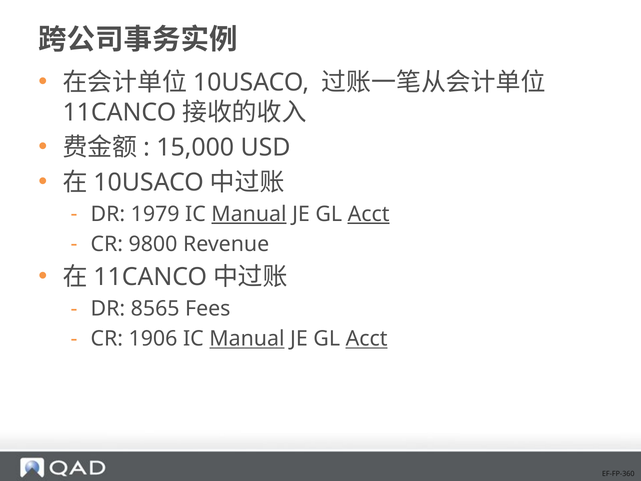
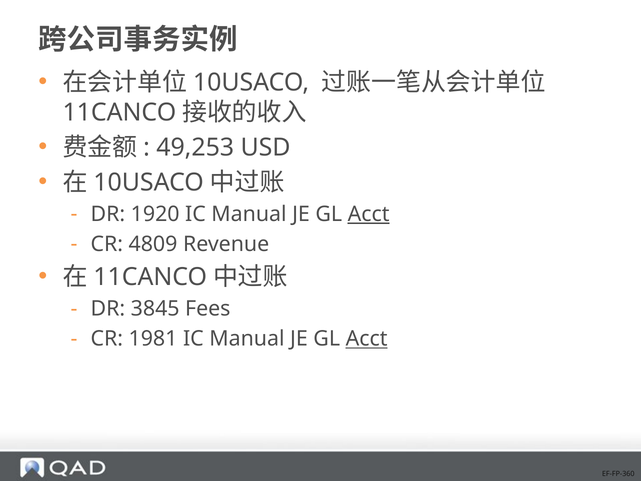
15,000: 15,000 -> 49,253 (195, 147)
1979: 1979 -> 1920 (155, 214)
Manual underline: present -> none (249, 214)
9800: 9800 -> 4809 (153, 244)
8565: 8565 -> 3845 (155, 309)
1906: 1906 -> 1981 (153, 339)
Manual underline: present -> none (247, 339)
